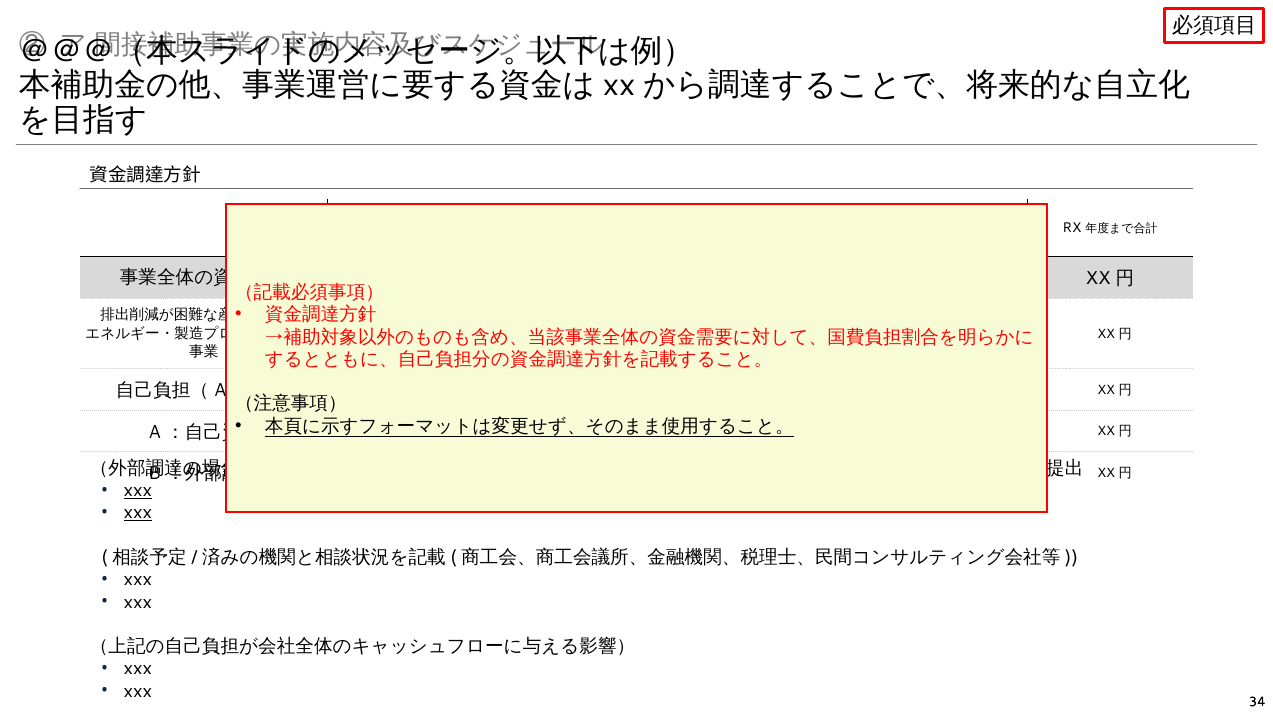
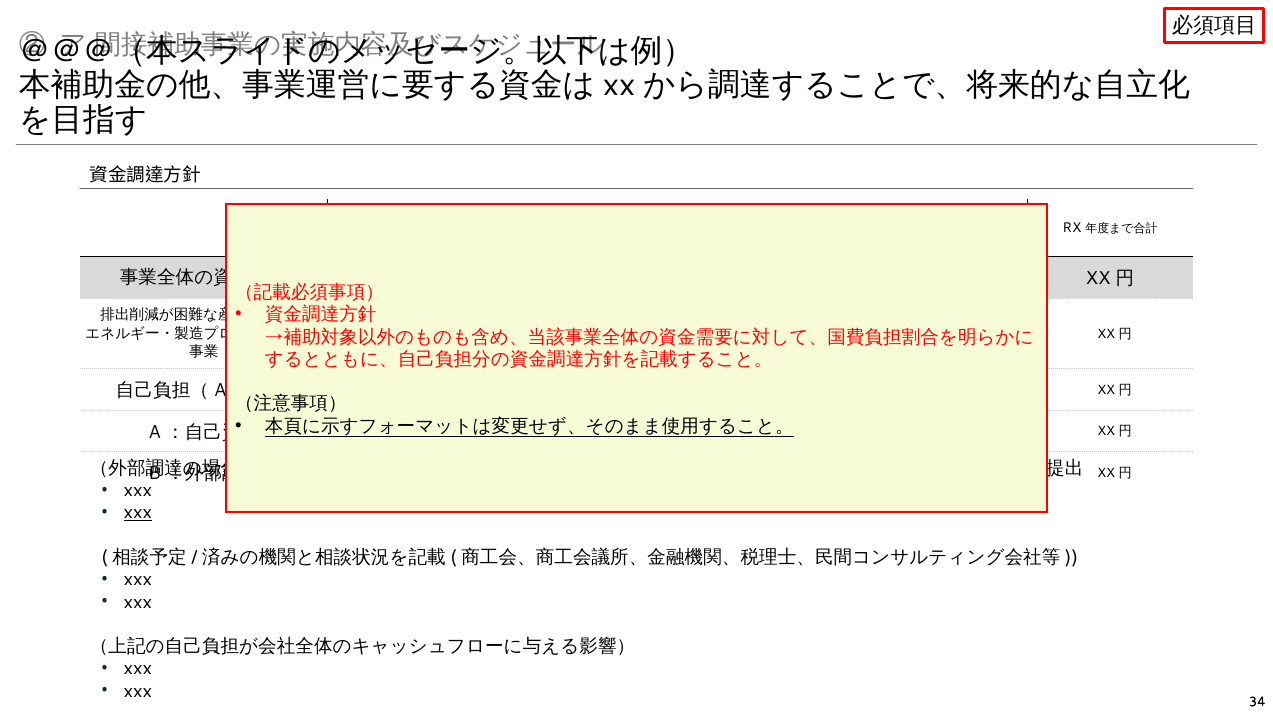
xxx underline: present -> none (138, 491)
